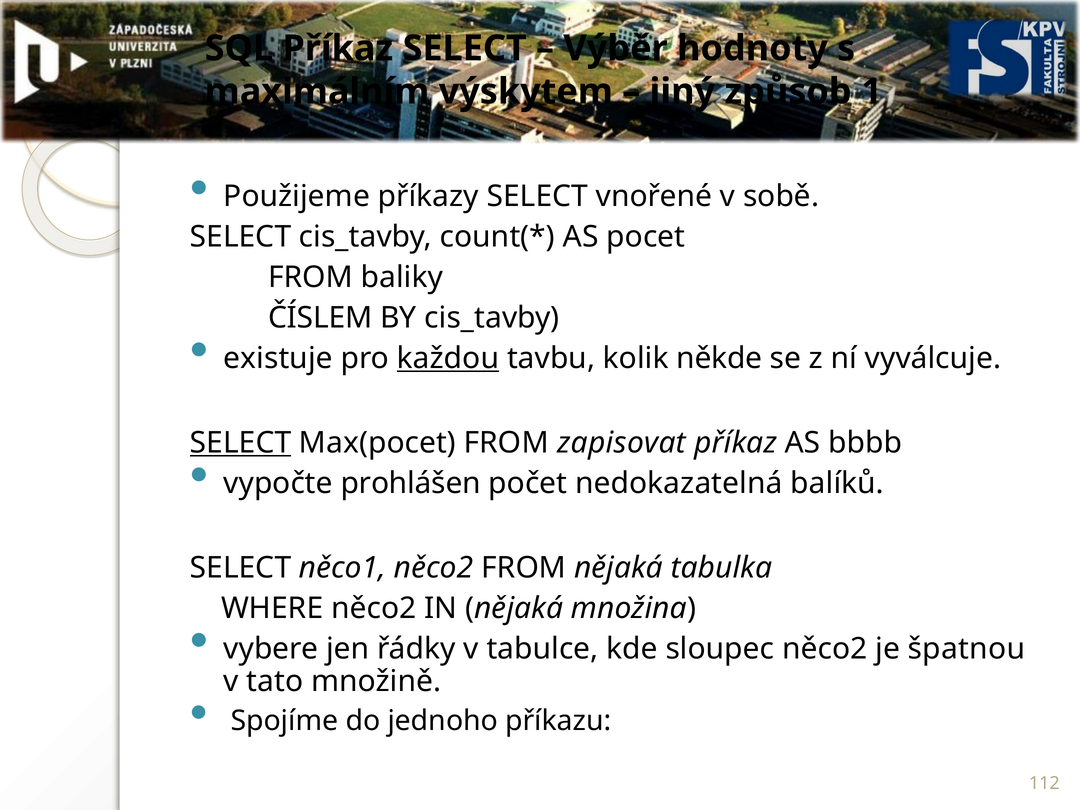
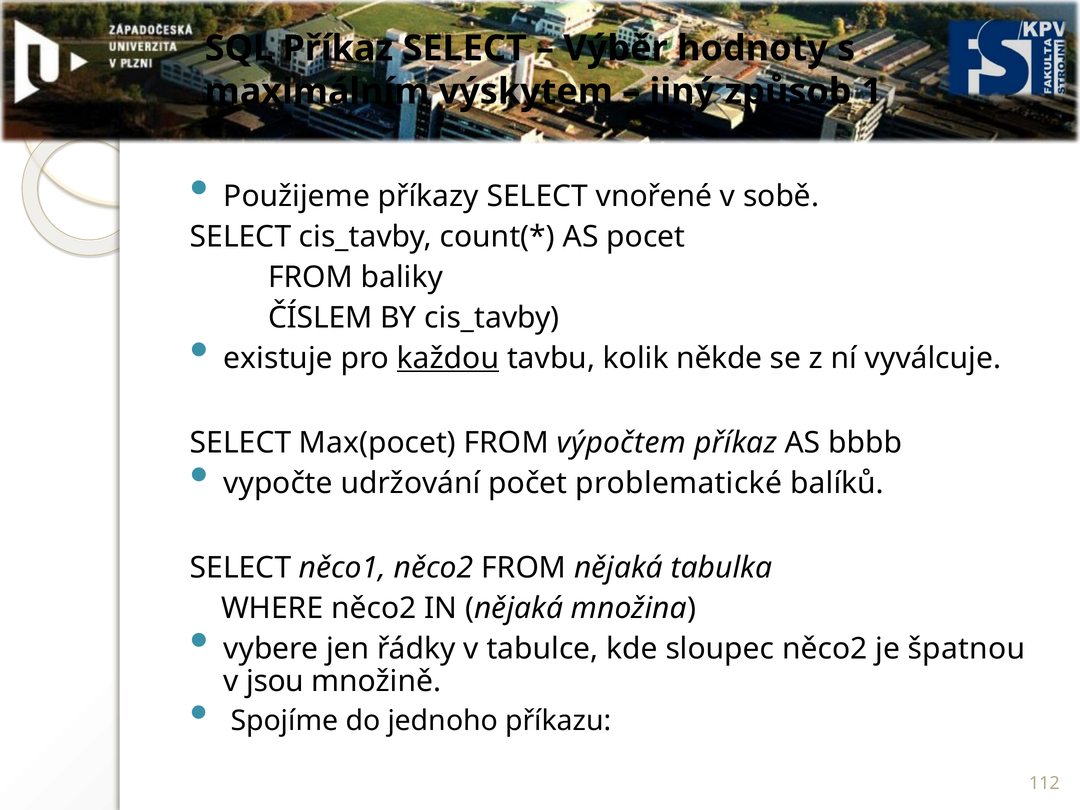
SELECT underline: present -> none (241, 443)
zapisovat: zapisovat -> výpočtem (622, 443)
prohlášen: prohlášen -> udržování (411, 483)
nedokazatelná: nedokazatelná -> problematické (679, 483)
tato: tato -> jsou (275, 681)
